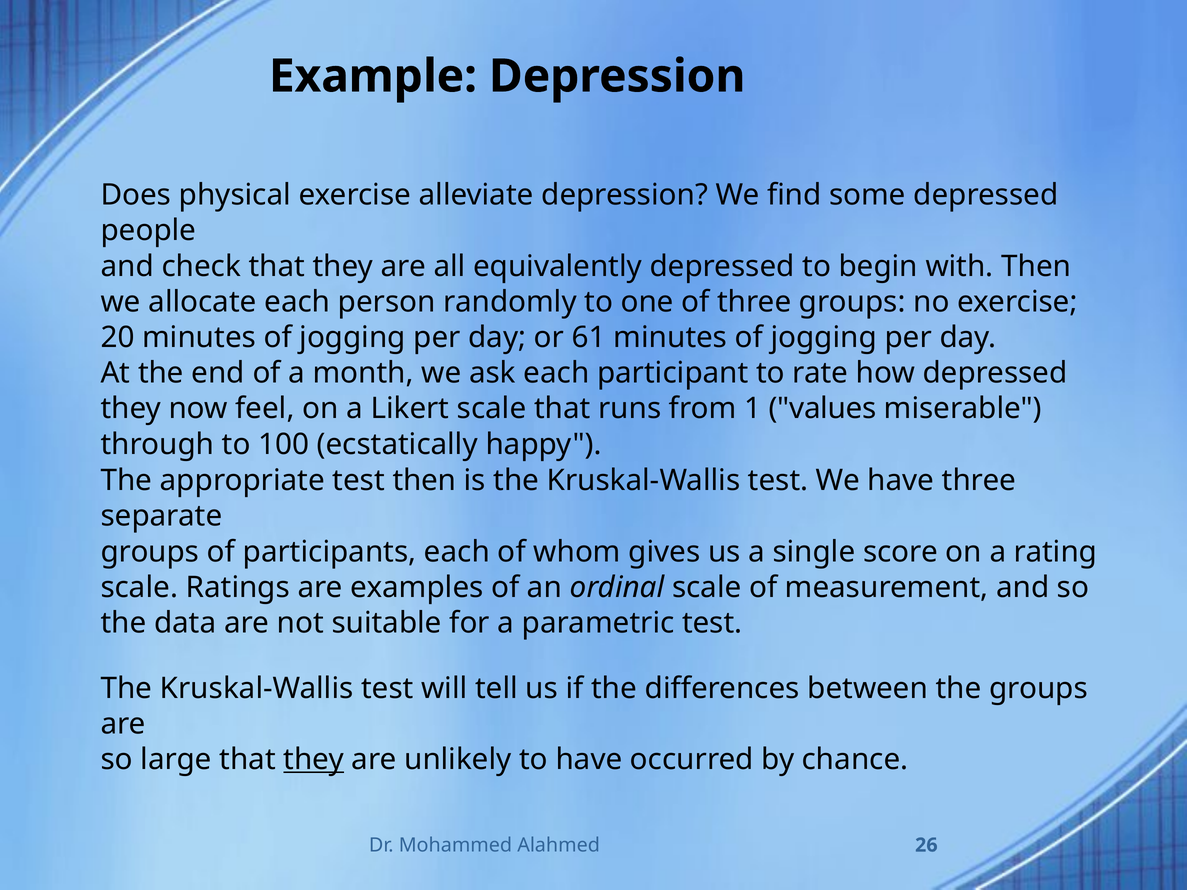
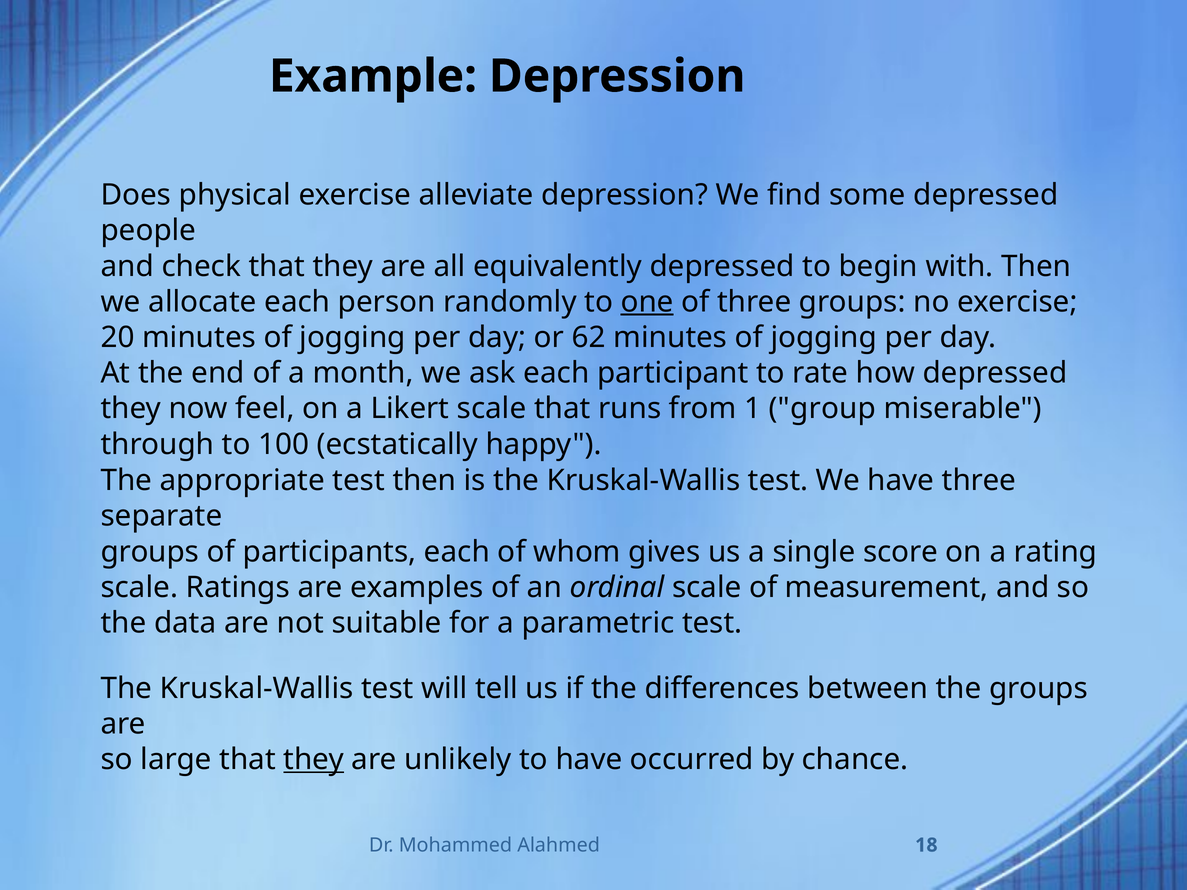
one underline: none -> present (647, 302)
61: 61 -> 62 (589, 338)
values: values -> group (822, 409)
26: 26 -> 18 (926, 845)
